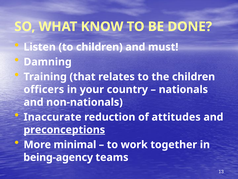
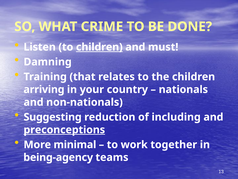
KNOW: KNOW -> CRIME (102, 27)
children underline: none -> present (99, 47)
officers: officers -> arriving (44, 89)
Inaccurate: Inaccurate -> Suggesting (53, 117)
attitudes: attitudes -> including (176, 117)
